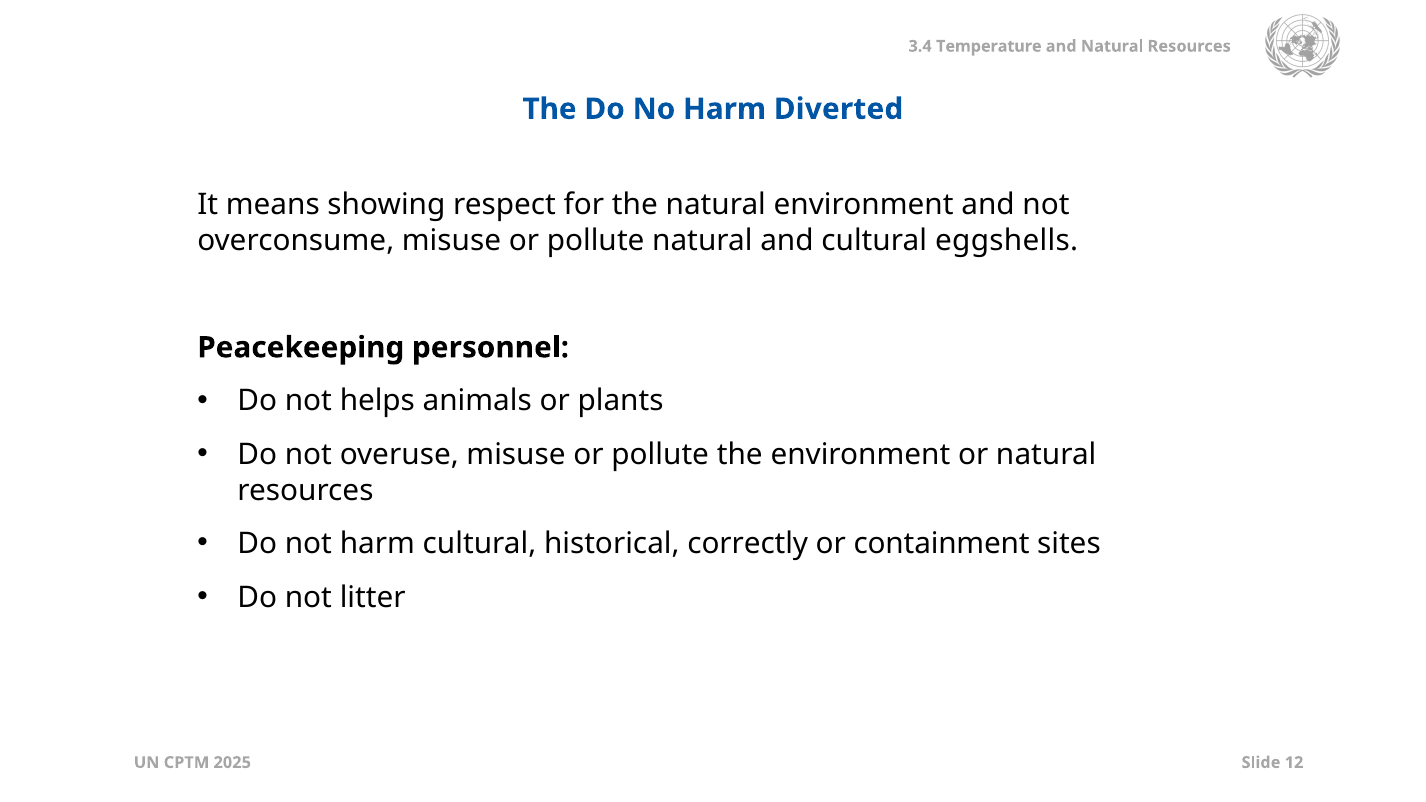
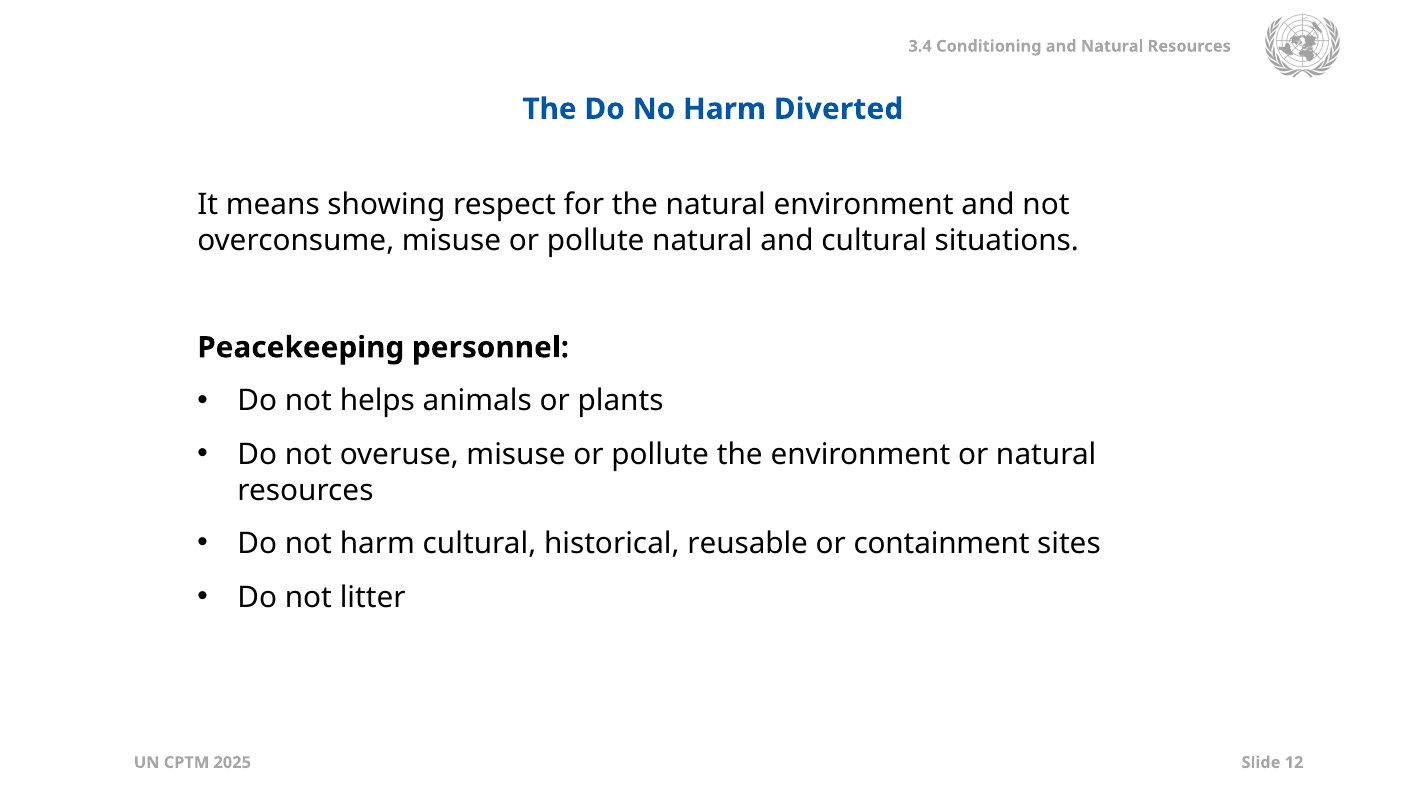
Temperature: Temperature -> Conditioning (989, 46)
eggshells: eggshells -> situations (1007, 241)
correctly: correctly -> reusable (748, 544)
